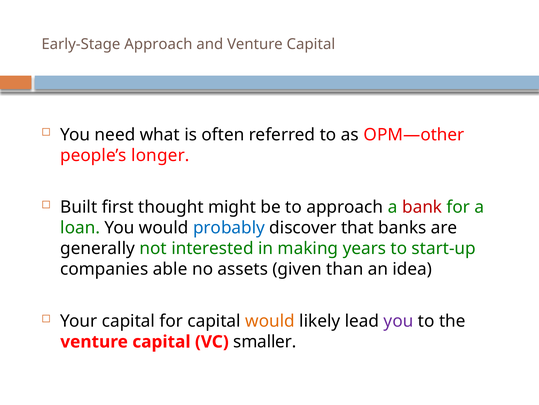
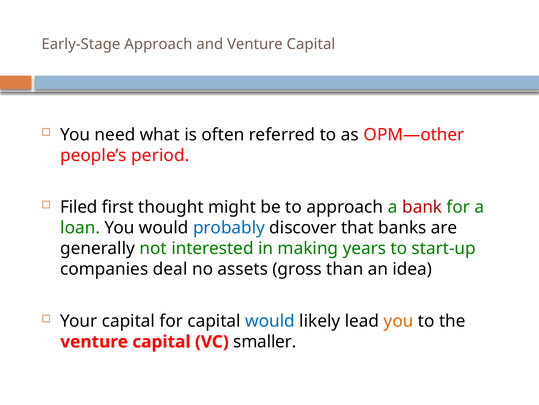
longer: longer -> period (160, 155)
Built: Built -> Filed (79, 207)
able: able -> deal (170, 269)
given: given -> gross (297, 269)
would colour: orange -> blue (270, 321)
you colour: purple -> orange (399, 321)
